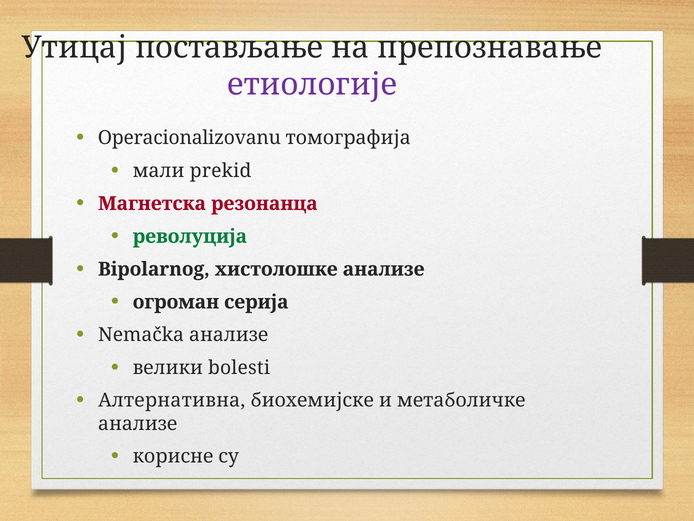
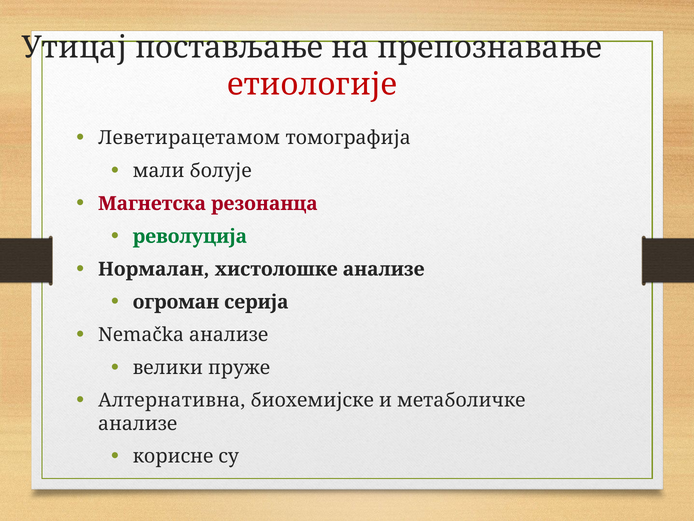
етиологије colour: purple -> red (312, 84)
Operacionalizovanu: Operacionalizovanu -> Леветирацетамом (189, 138)
prekid: prekid -> болује (221, 171)
Bipolarnog: Bipolarnog -> Нормалан (154, 269)
bolesti: bolesti -> пруже (239, 367)
